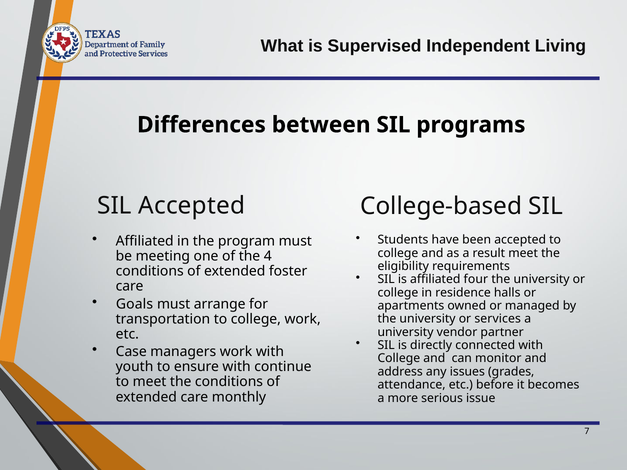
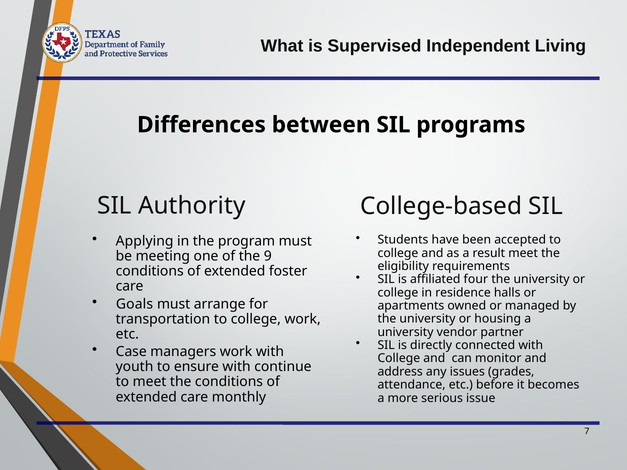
SIL Accepted: Accepted -> Authority (192, 206)
Affiliated: Affiliated -> Applying (145, 241)
4: 4 -> 9 (268, 256)
services: services -> housing (498, 319)
